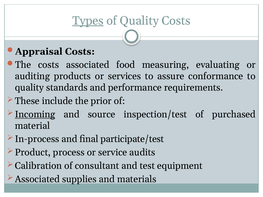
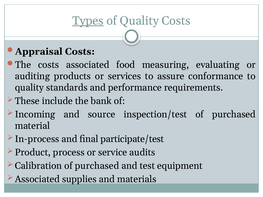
prior: prior -> bank (101, 101)
Incoming underline: present -> none (35, 114)
Calibration of consultant: consultant -> purchased (97, 166)
